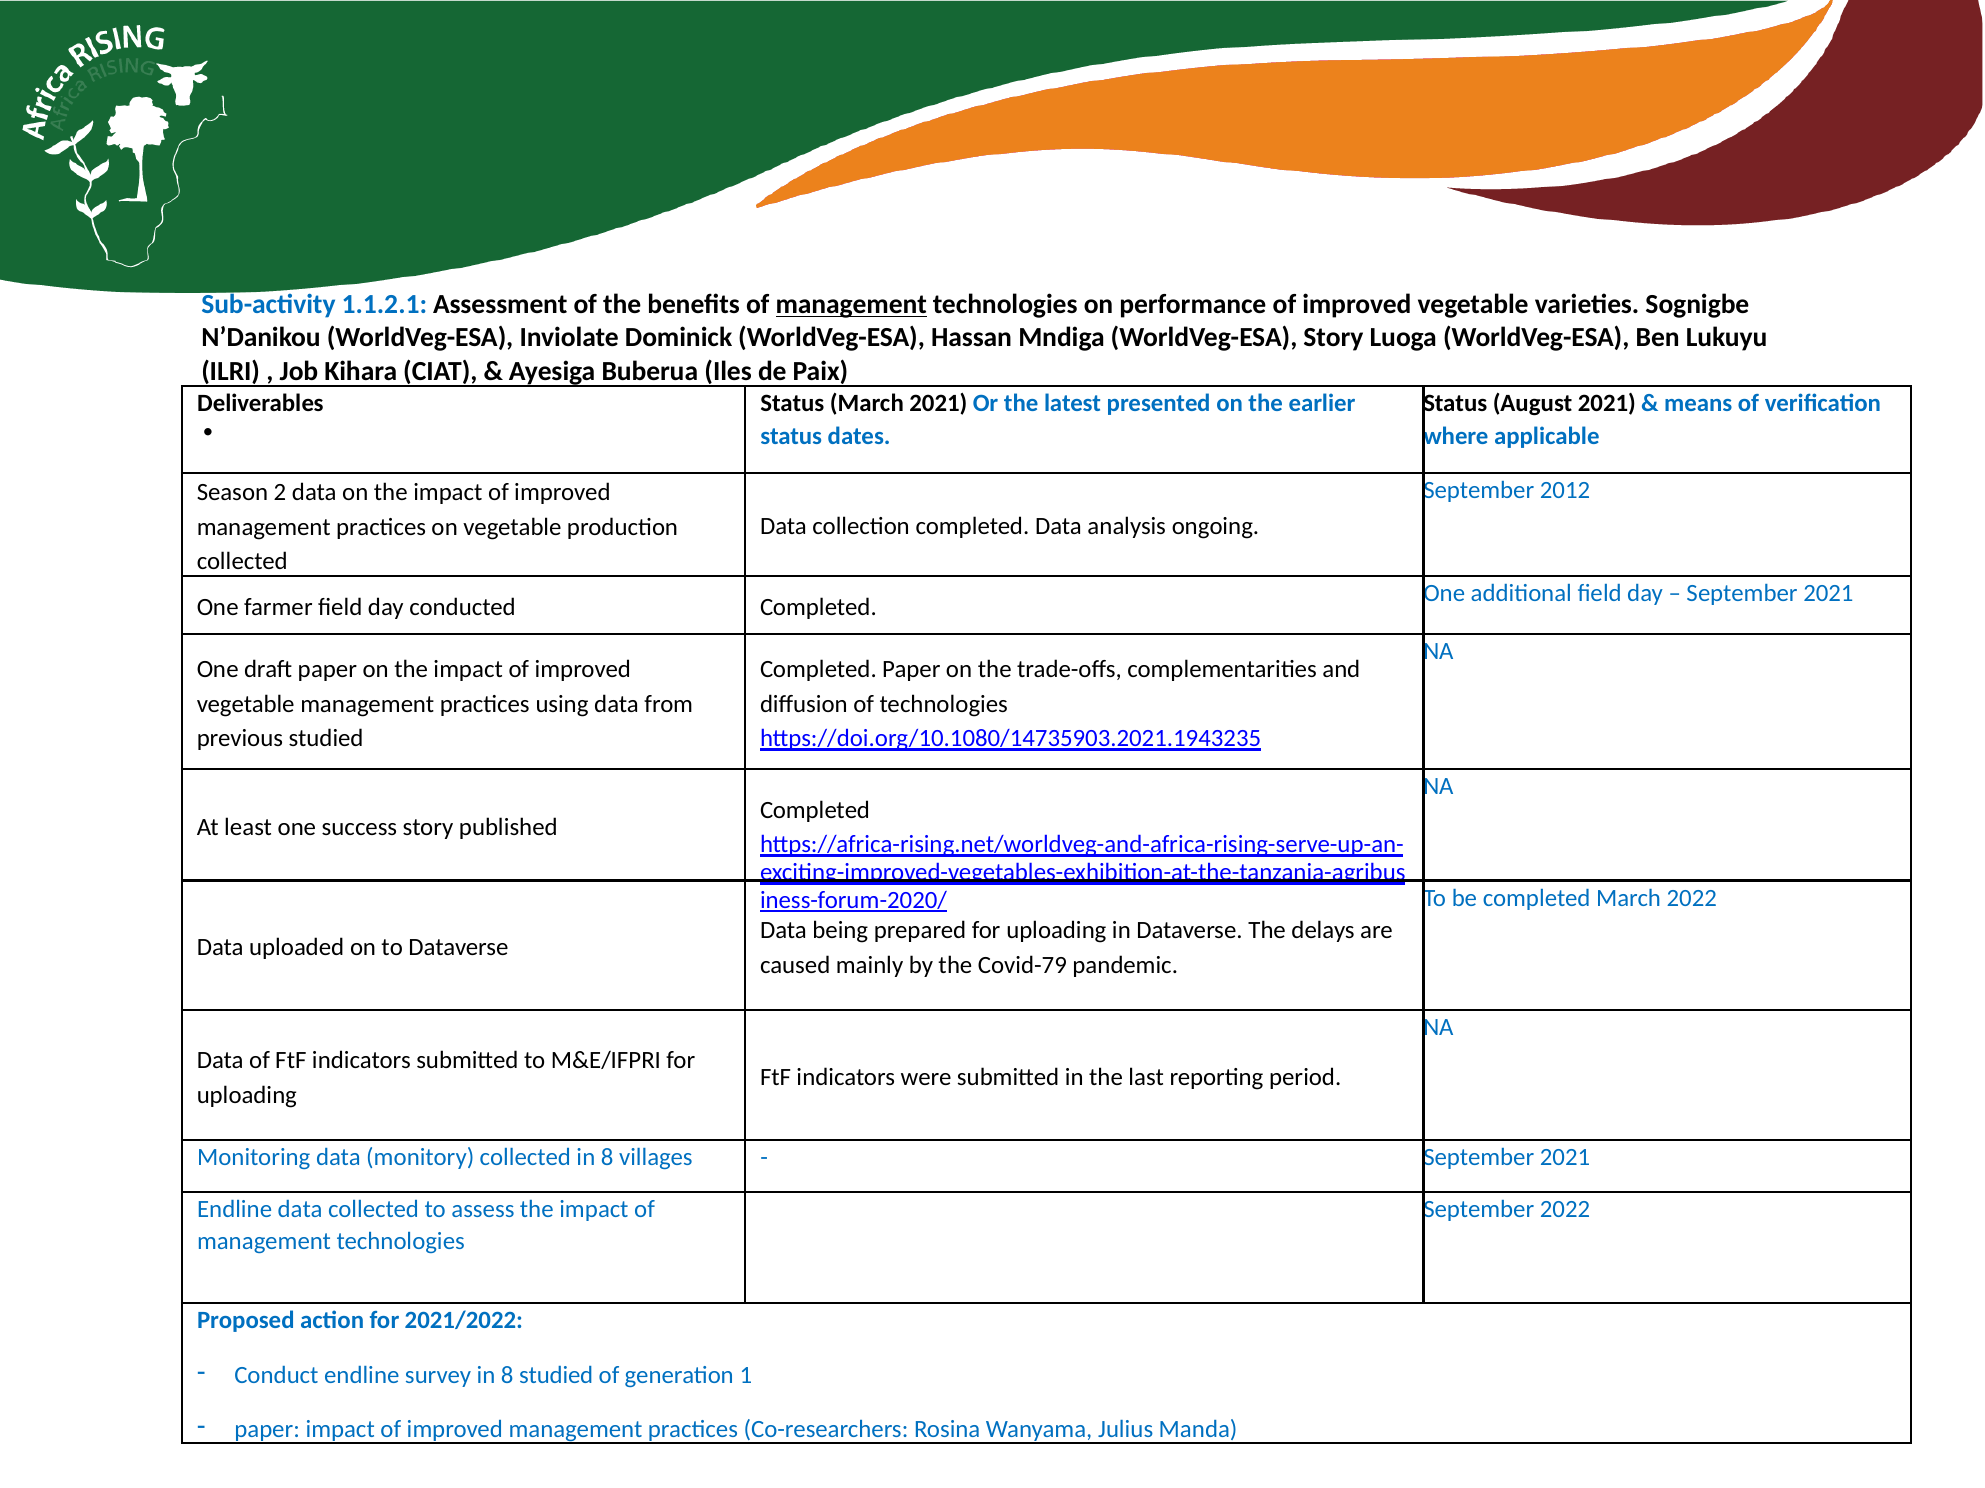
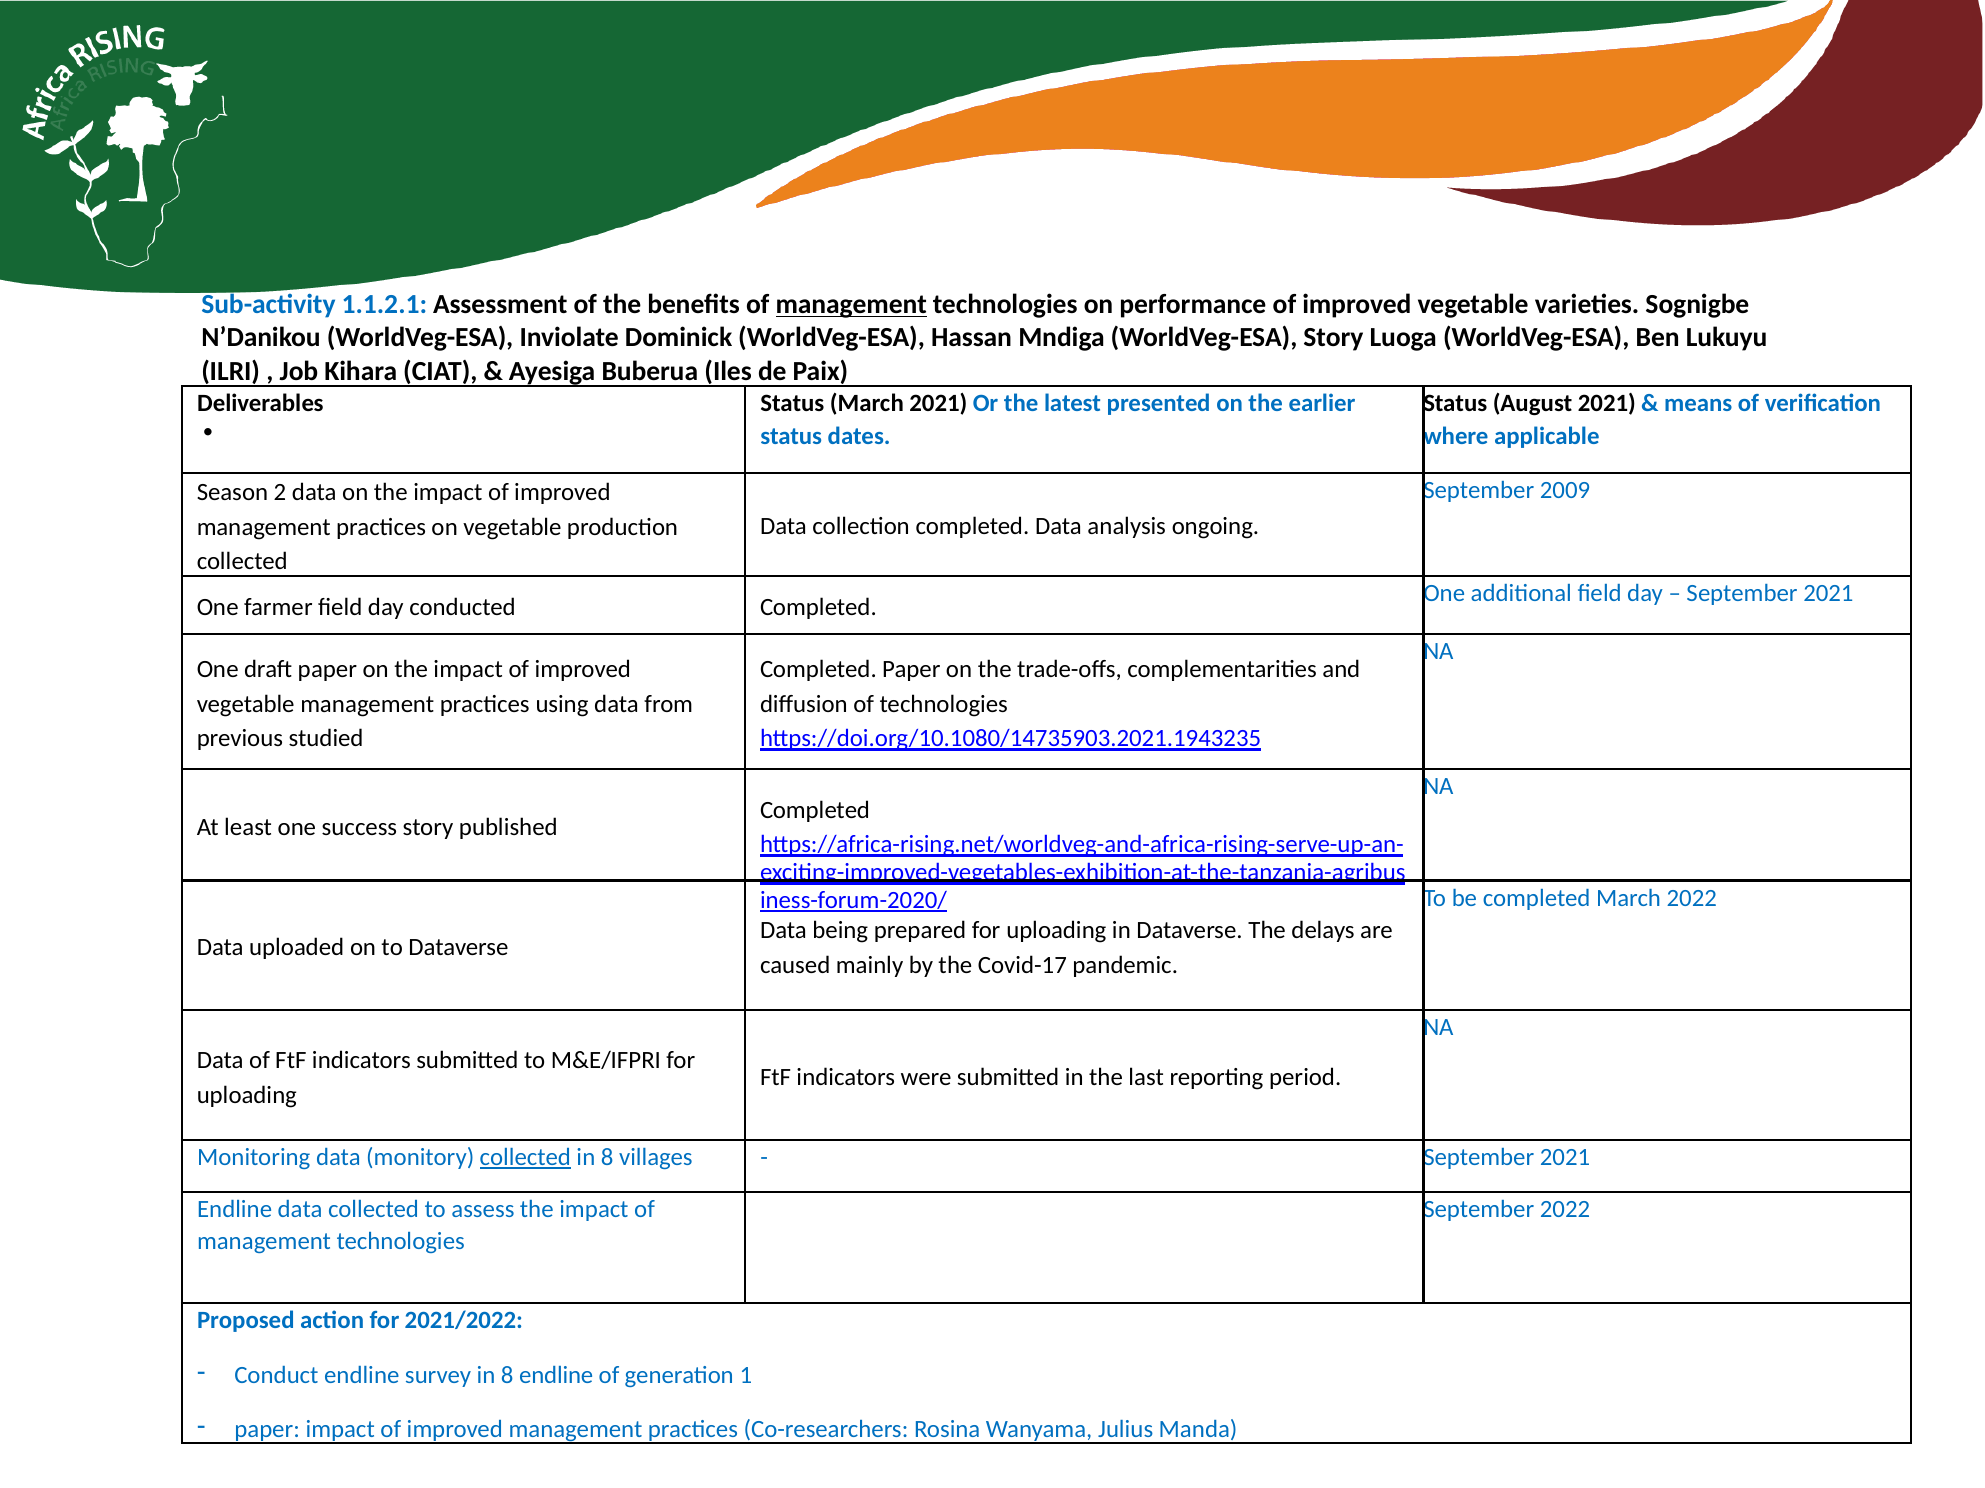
2012: 2012 -> 2009 (1565, 491)
Covid-79: Covid-79 -> Covid-17 (1022, 966)
collected underline: none -> present (525, 1158)
8 studied: studied -> endline (556, 1376)
